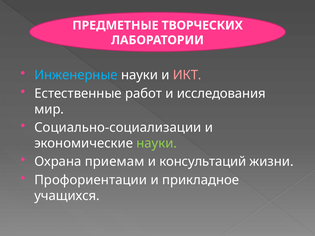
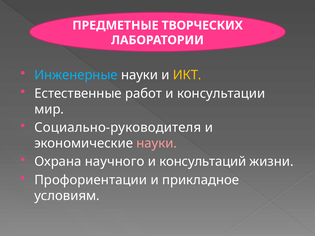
ИКТ colour: pink -> yellow (187, 75)
исследования: исследования -> консультации (221, 94)
Социально-социализации: Социально-социализации -> Социально-руководителя (118, 128)
науки colour: light green -> pink (157, 143)
приемам: приемам -> научного (115, 162)
учащихся: учащихся -> условиям (67, 196)
